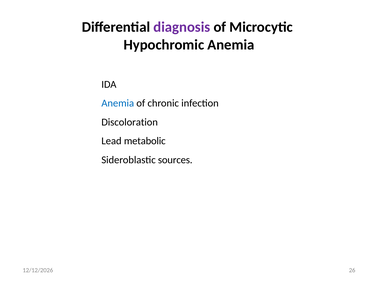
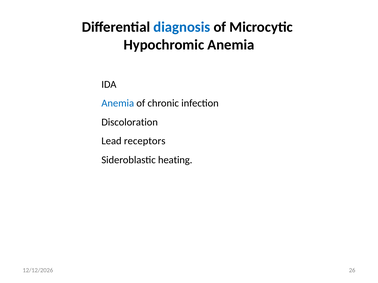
diagnosis colour: purple -> blue (182, 27)
metabolic: metabolic -> receptors (145, 141)
sources: sources -> heating (175, 160)
